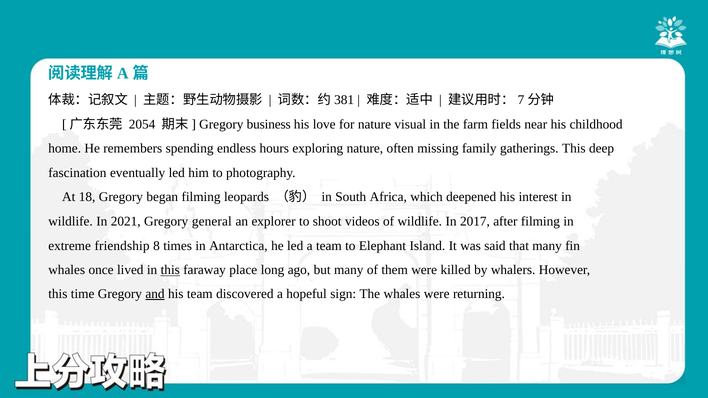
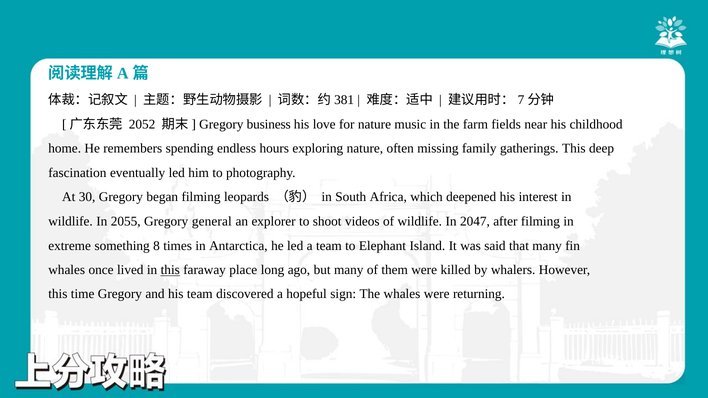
2054: 2054 -> 2052 (142, 124)
visual: visual -> music (410, 124)
18: 18 -> 30 (87, 197)
2021: 2021 -> 2055 (126, 222)
2017: 2017 -> 2047 (475, 222)
friendship: friendship -> something (122, 246)
and underline: present -> none (155, 294)
